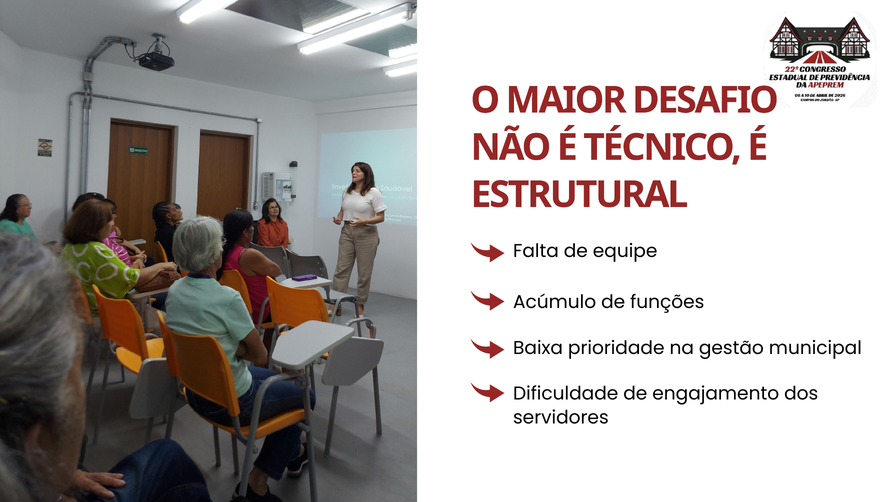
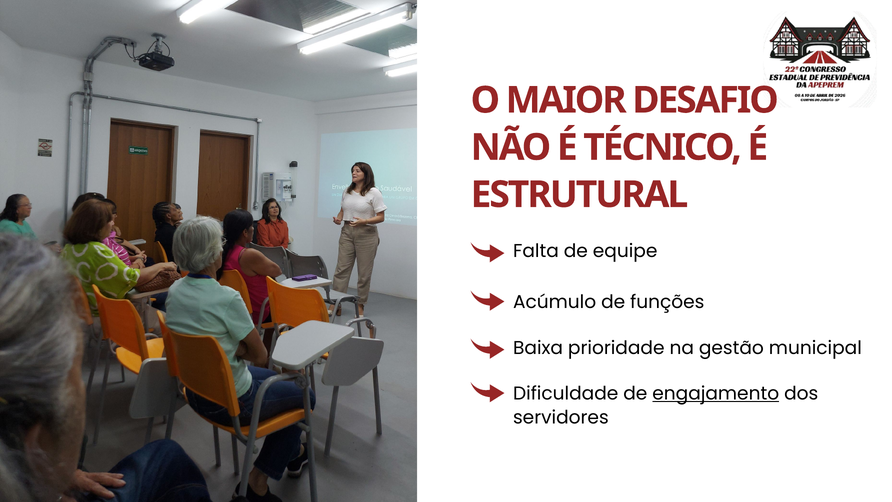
engajamento underline: none -> present (716, 393)
